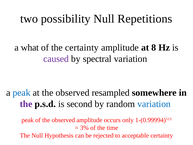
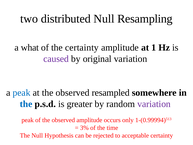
possibility: possibility -> distributed (66, 19)
Repetitions: Repetitions -> Resampling (145, 19)
8: 8 -> 1 (154, 47)
spectral: spectral -> original (97, 59)
the colour: purple -> blue (26, 104)
second: second -> greater (80, 104)
variation colour: blue -> purple (154, 104)
